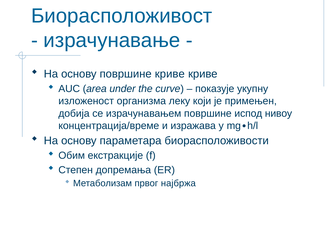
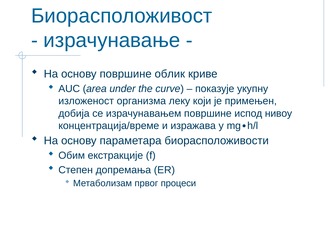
површине криве: криве -> облик (170, 74)
најбржа: најбржа -> процеси (178, 184)
